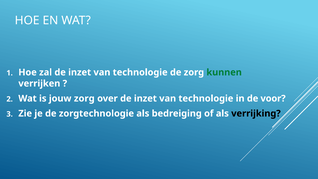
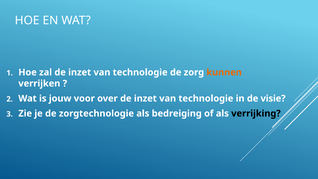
kunnen colour: green -> orange (224, 72)
jouw zorg: zorg -> voor (84, 98)
voor: voor -> visie (273, 98)
